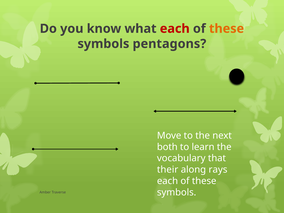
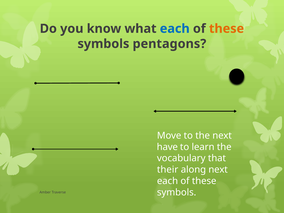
each colour: red -> blue (175, 29)
both: both -> have (167, 147)
along rays: rays -> next (218, 170)
